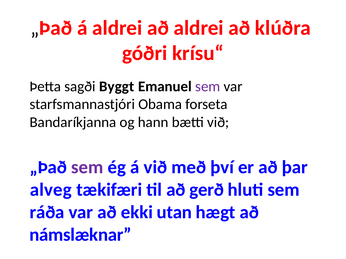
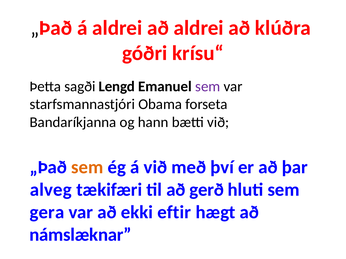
Byggt: Byggt -> Lengd (117, 87)
sem colour: purple -> orange (87, 168)
ráða: ráða -> gera (47, 213)
utan: utan -> eftir (174, 213)
